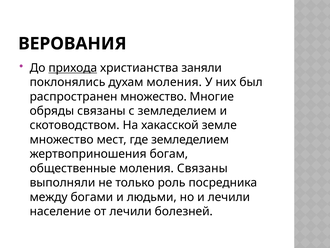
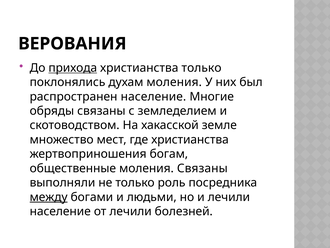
христианства заняли: заняли -> только (201, 68)
распространен множество: множество -> население (153, 96)
где земледелием: земледелием -> христианства (190, 139)
между underline: none -> present (49, 197)
